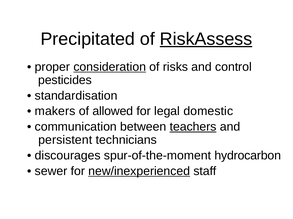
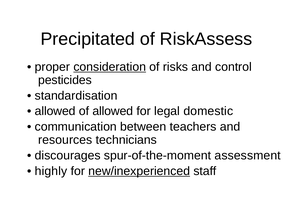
RiskAssess underline: present -> none (206, 39)
makers: makers -> allowed (55, 112)
teachers underline: present -> none (193, 127)
persistent: persistent -> resources (65, 140)
hydrocarbon: hydrocarbon -> assessment (248, 156)
sewer: sewer -> highly (51, 172)
